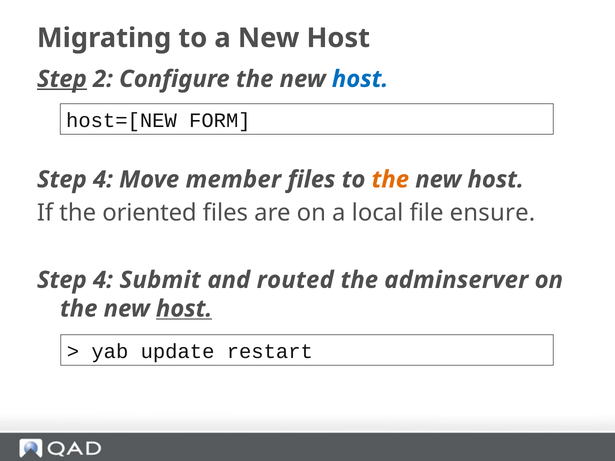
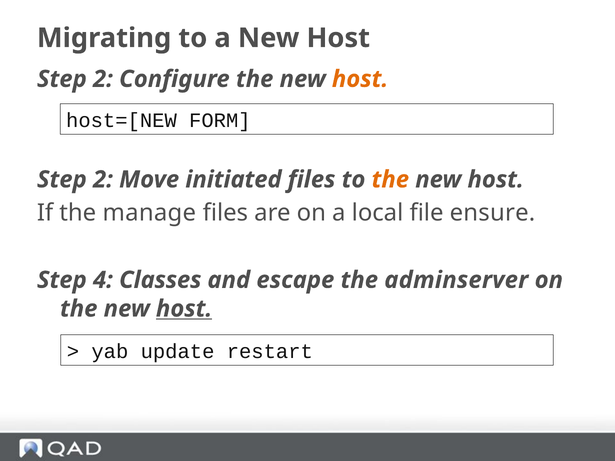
Step underline: present -> none (62, 79)
host colour: blue -> orange (360, 79)
4: 4 -> 2 (103, 180)
member: member -> initiated (234, 180)
oriented: oriented -> manage (149, 213)
Submit: Submit -> Classes (160, 280)
routed: routed -> escape (295, 280)
